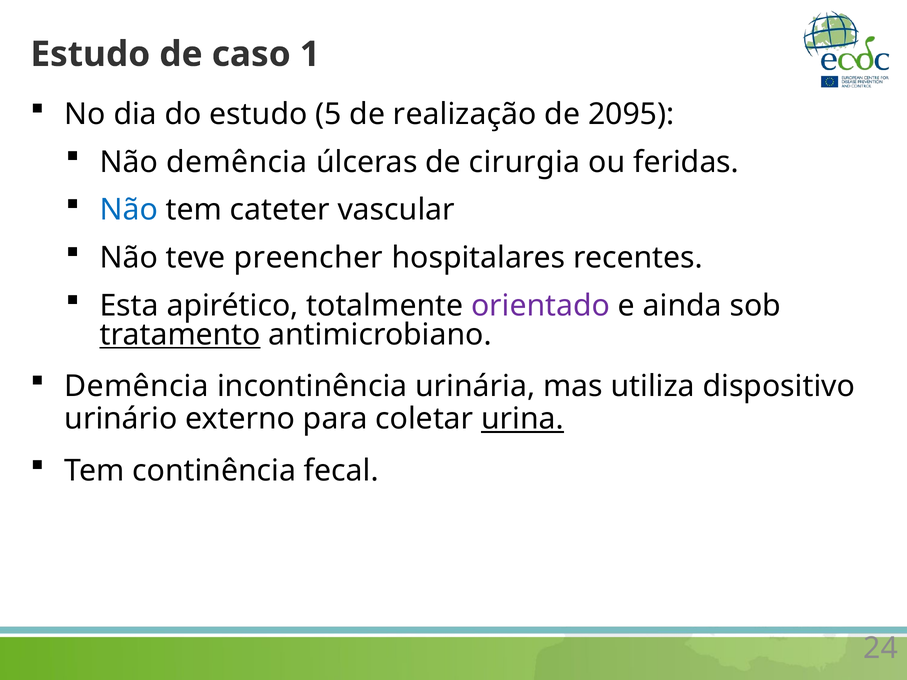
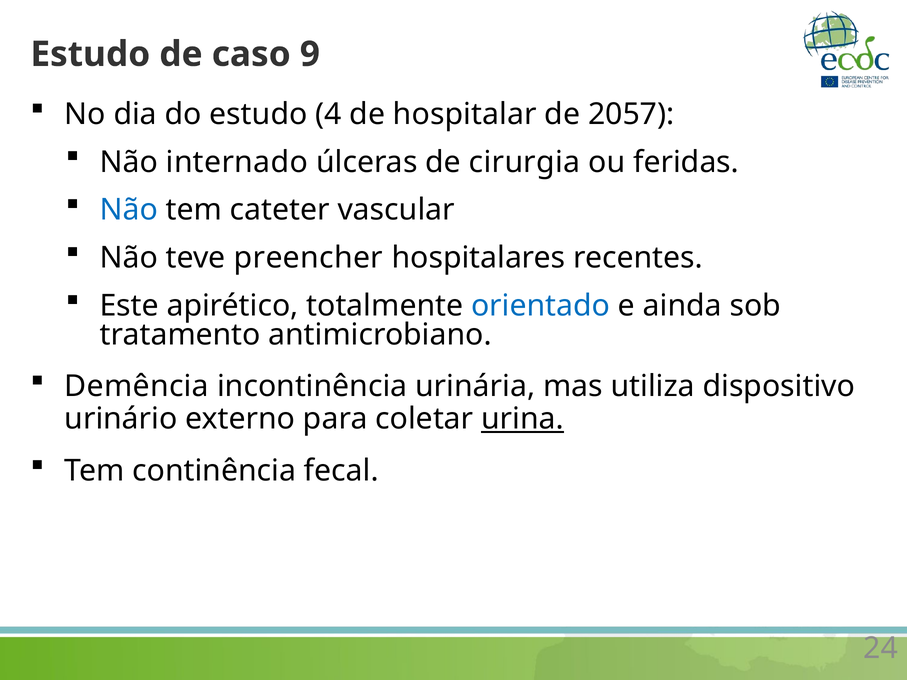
1: 1 -> 9 (310, 54)
5: 5 -> 4 (328, 114)
realização: realização -> hospitalar (465, 114)
2095: 2095 -> 2057 (631, 114)
Não demência: demência -> internado (237, 162)
Esta: Esta -> Este (129, 306)
orientado colour: purple -> blue (541, 306)
tratamento underline: present -> none (180, 335)
